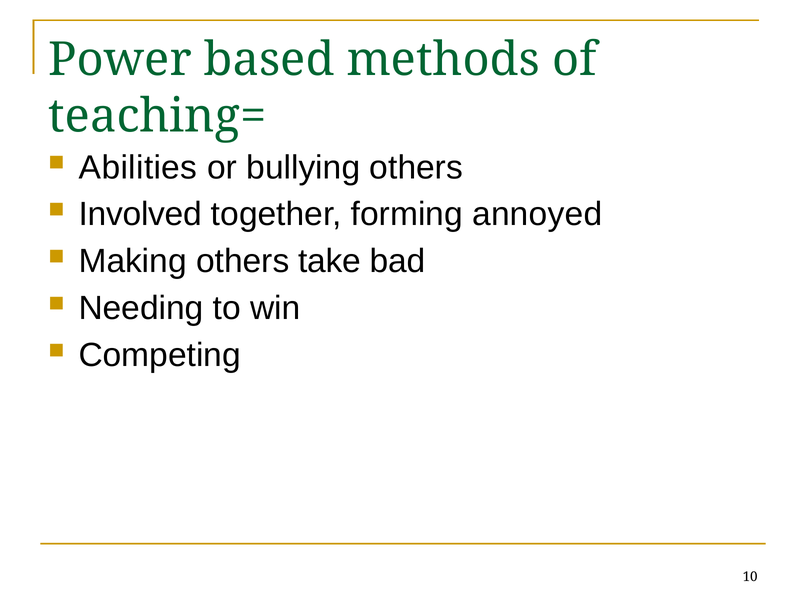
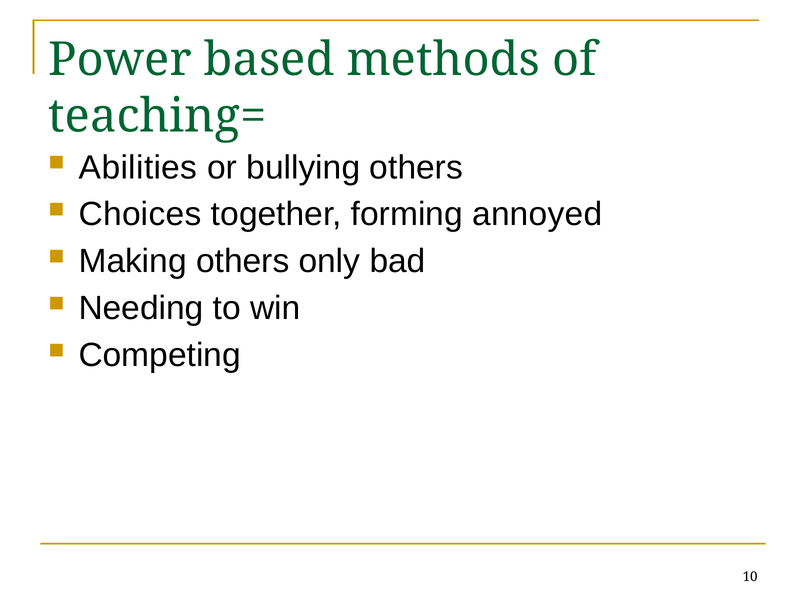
Involved: Involved -> Choices (140, 215)
take: take -> only (329, 262)
